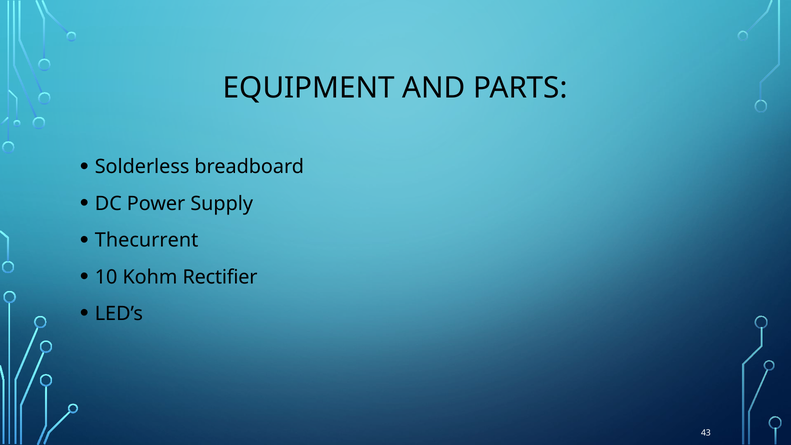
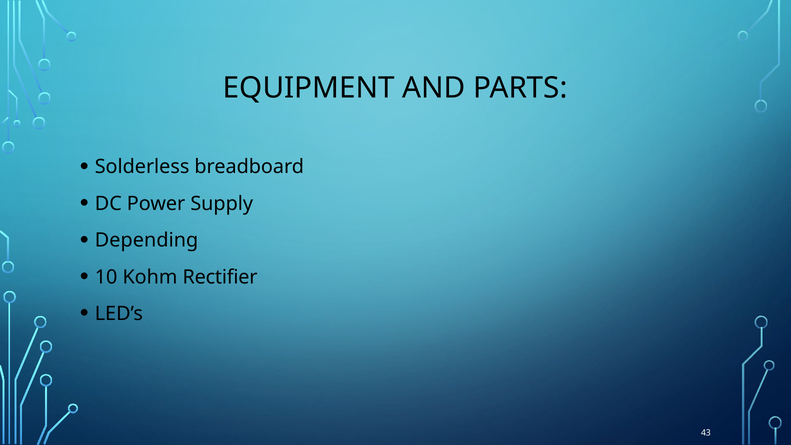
Thecurrent: Thecurrent -> Depending (147, 240)
